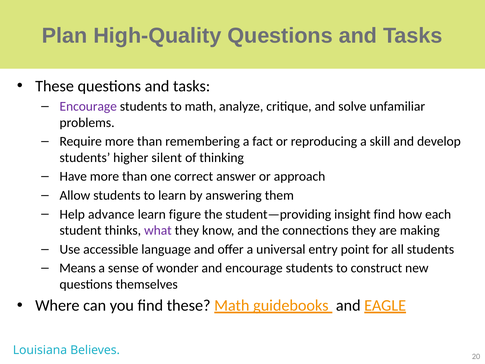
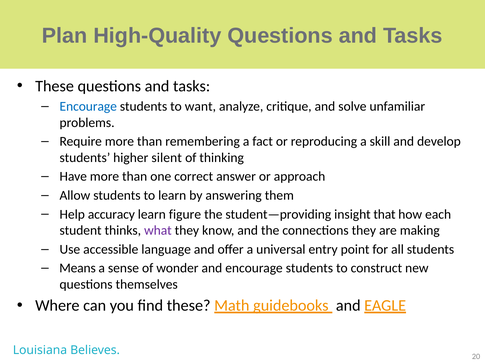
Encourage colour: purple -> blue (88, 106)
to math: math -> want (200, 106)
advance: advance -> accuracy (111, 214)
insight find: find -> that (385, 214)
